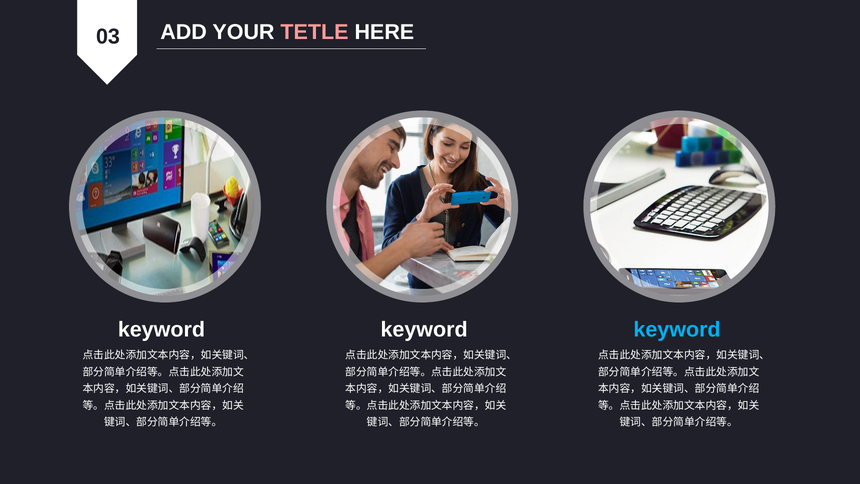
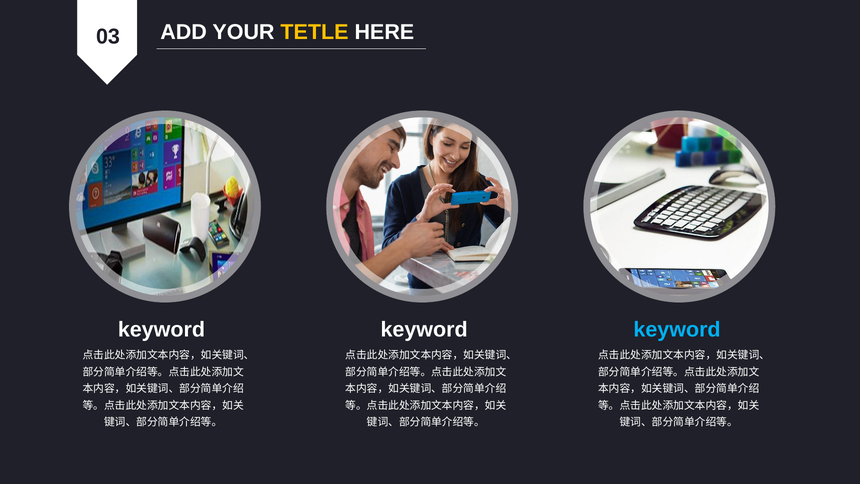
TETLE colour: pink -> yellow (314, 32)
